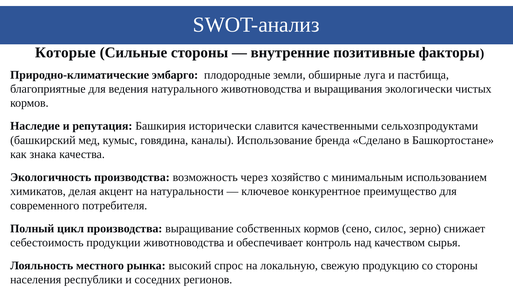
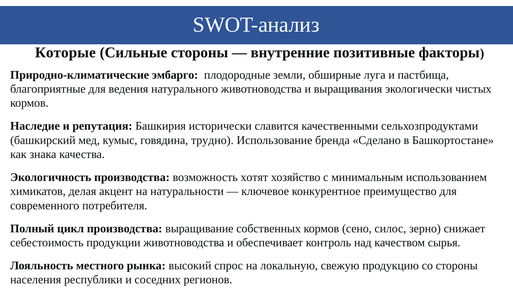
каналы: каналы -> трудно (212, 140)
через: через -> хотят (254, 177)
